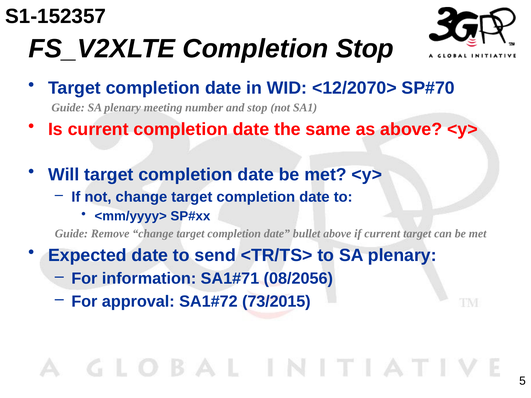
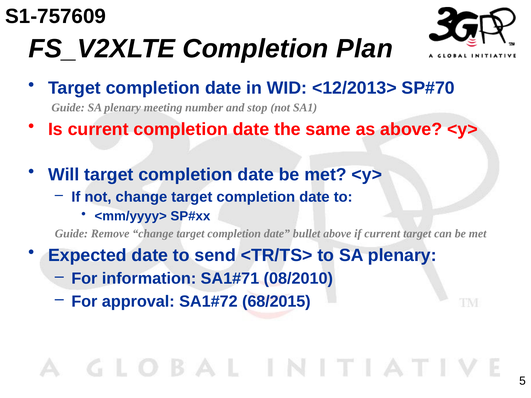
S1-152357: S1-152357 -> S1-757609 (56, 16)
Completion Stop: Stop -> Plan (364, 49)
<12/2070>: <12/2070> -> <12/2013> (354, 88)
08/2056: 08/2056 -> 08/2010 (298, 279)
73/2015: 73/2015 -> 68/2015 (276, 302)
